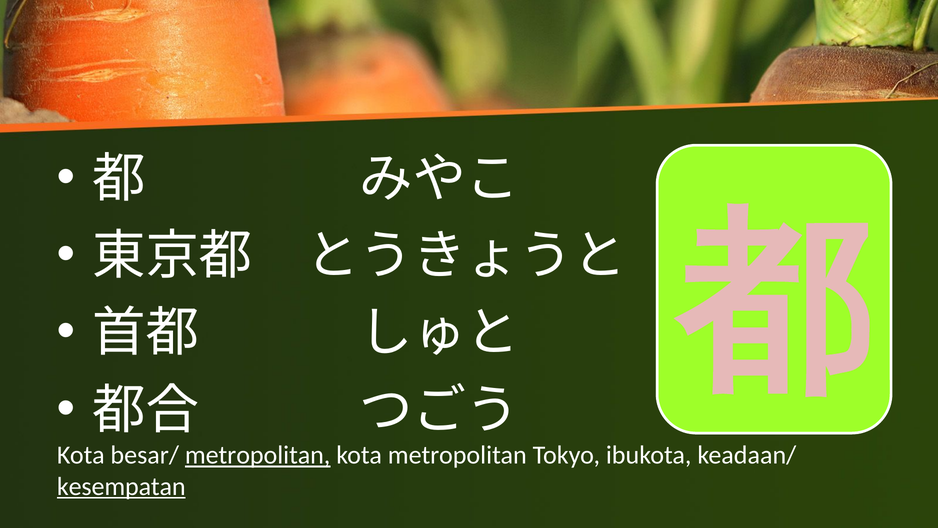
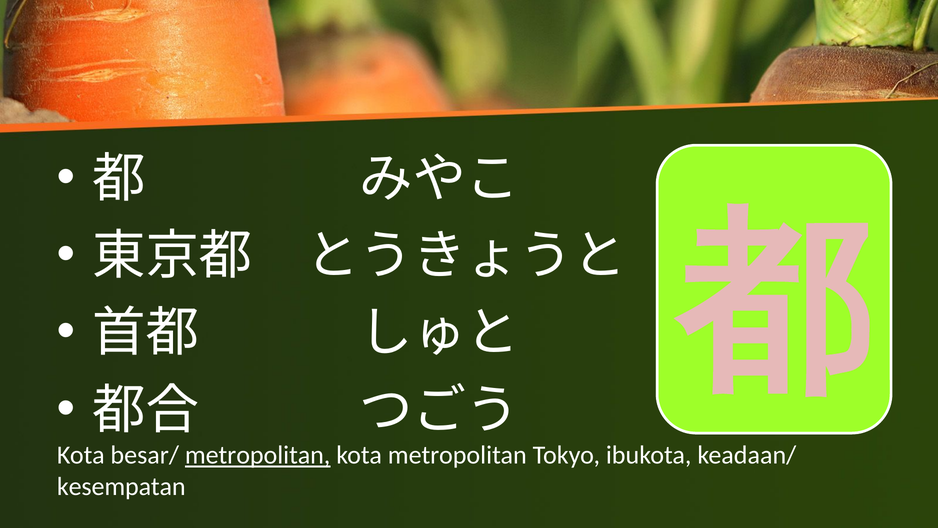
kesempatan underline: present -> none (121, 486)
